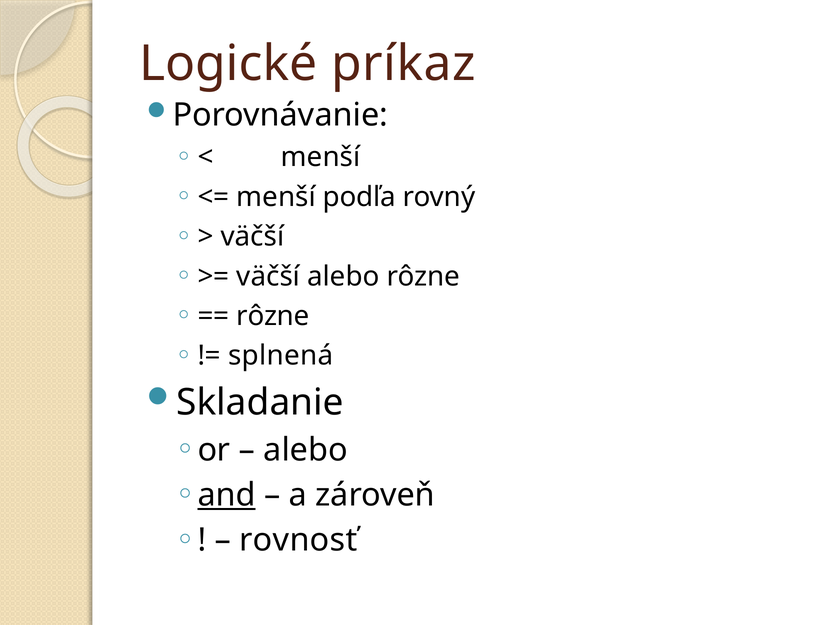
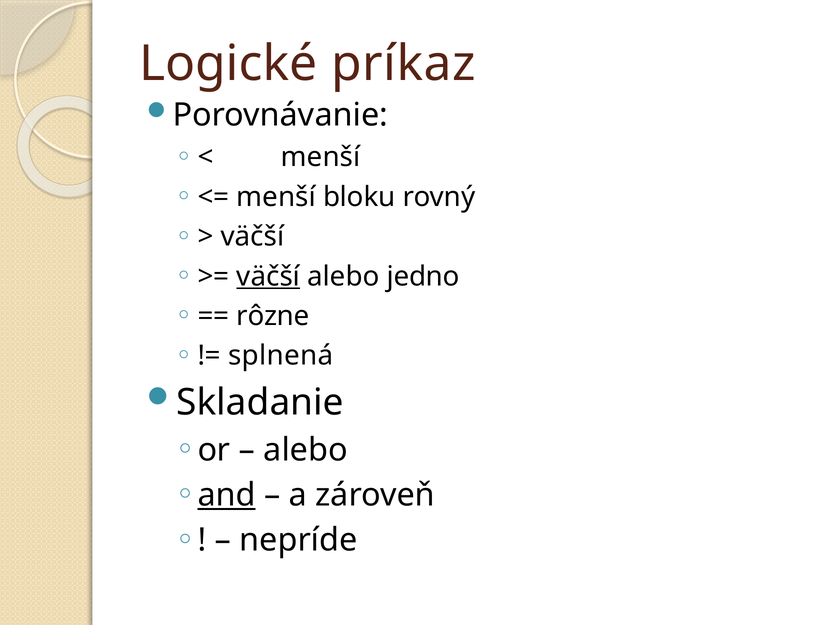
podľa: podľa -> bloku (359, 197)
väčší underline: none -> present (268, 277)
alebo rôzne: rôzne -> jedno (423, 277)
rovnosť: rovnosť -> nepríde (298, 541)
